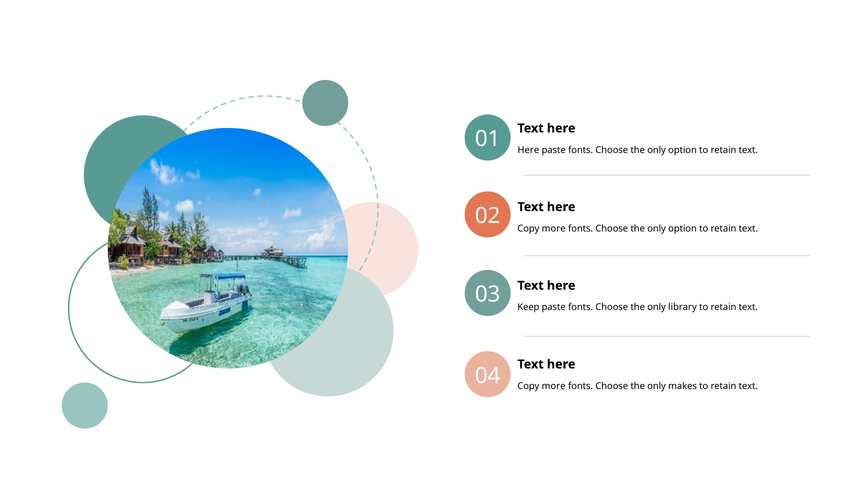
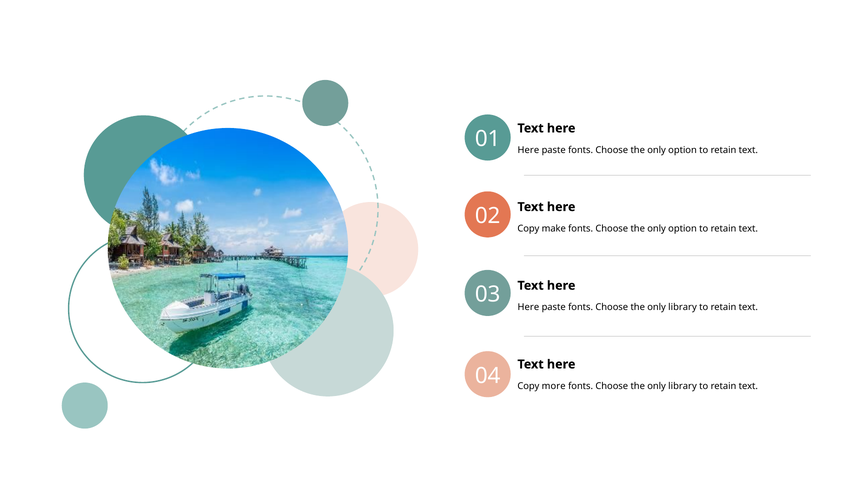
more: more -> make (554, 228)
Keep: Keep -> Here (528, 307)
makes: makes -> library (683, 386)
